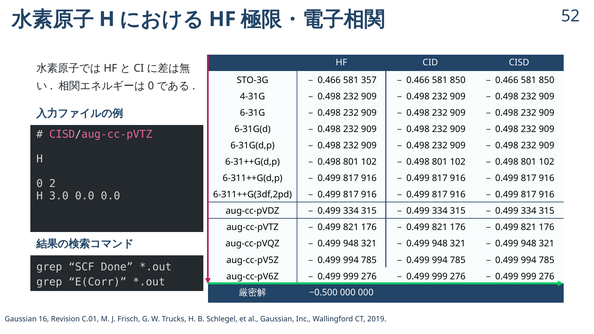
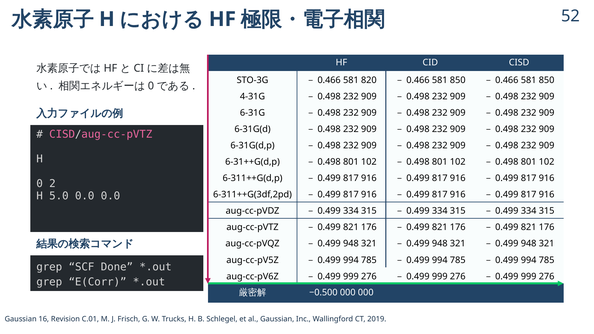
357: 357 -> 820 (369, 80)
3.0: 3.0 -> 5.0 (59, 196)
